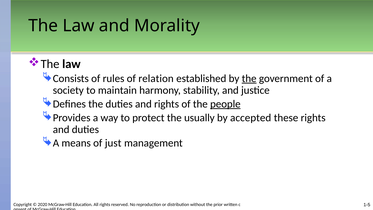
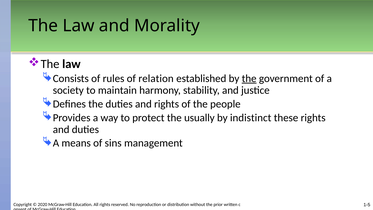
people underline: present -> none (225, 104)
accepted: accepted -> indistinct (251, 118)
just: just -> sins (113, 143)
